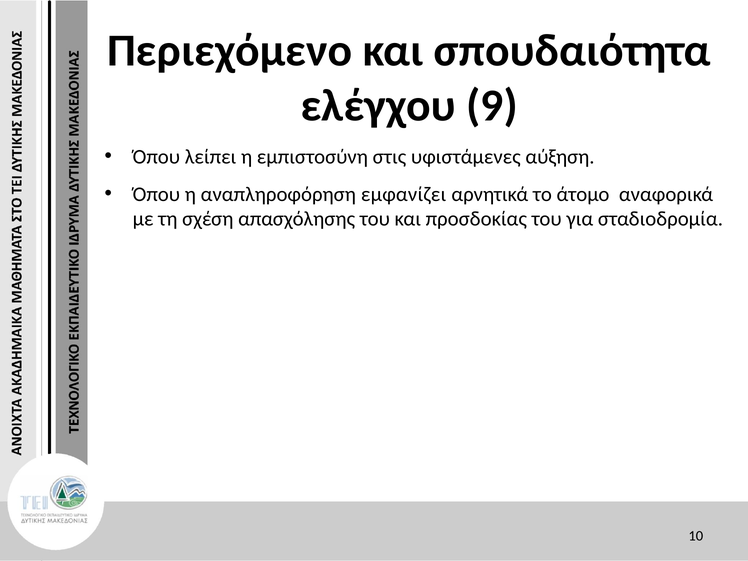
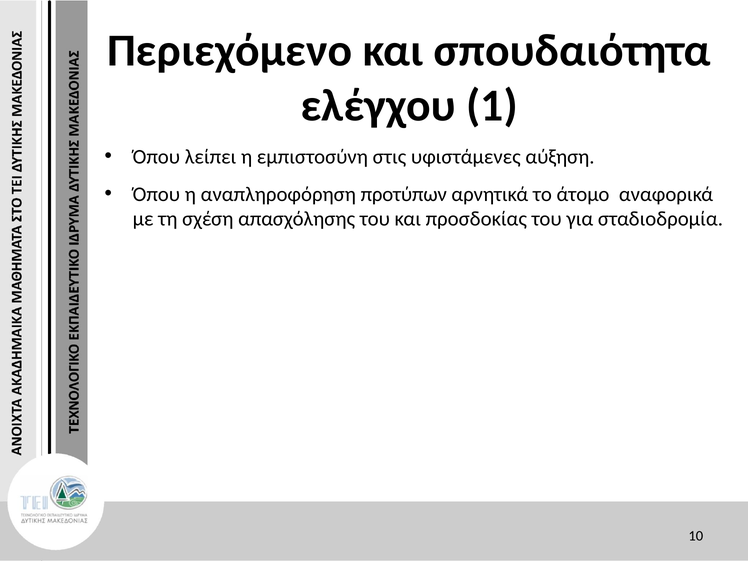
9: 9 -> 1 (492, 106)
εμφανίζει: εμφανίζει -> προτύπων (404, 194)
